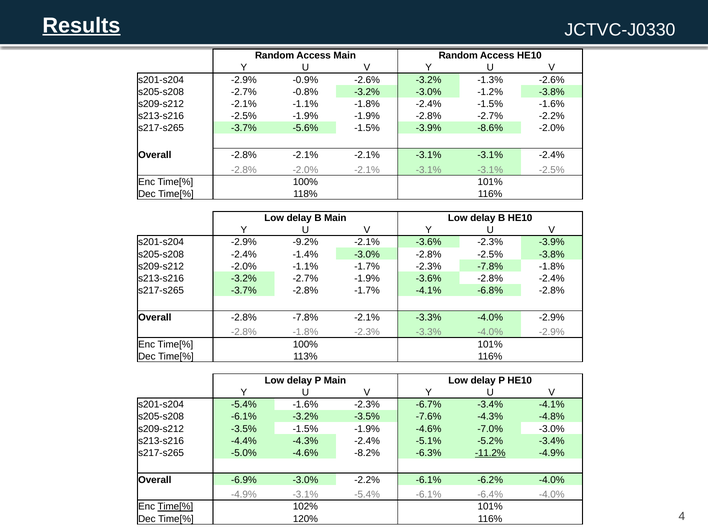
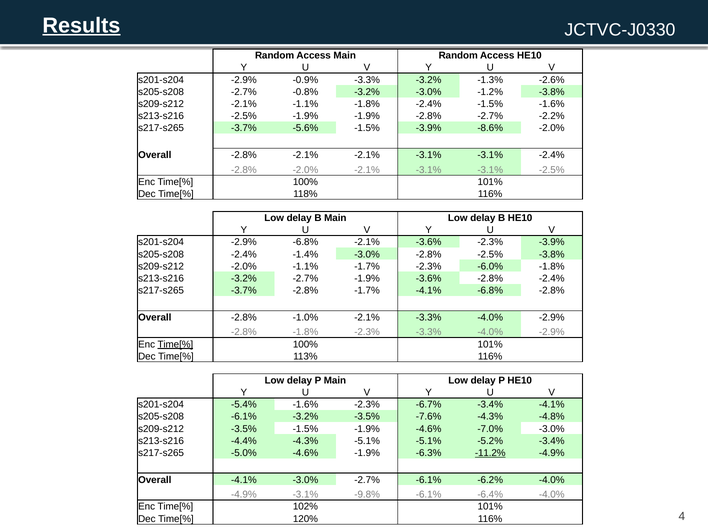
-0.9% -2.6%: -2.6% -> -3.3% (367, 80)
-2.9% -9.2%: -9.2% -> -6.8% (305, 242)
-2.3% -7.8%: -7.8% -> -6.0% (490, 266)
-2.8% -7.8%: -7.8% -> -1.0% (305, 317)
Time[% underline: none -> present (175, 344)
-4.3% -2.4%: -2.4% -> -5.1% (367, 441)
-4.6% -8.2%: -8.2% -> -1.9% (367, 453)
Overall -6.9%: -6.9% -> -4.1% (244, 480)
-3.0% -2.2%: -2.2% -> -2.7% (367, 480)
-3.1% -5.4%: -5.4% -> -9.8% (367, 495)
Time[% underline: present -> none (175, 507)
